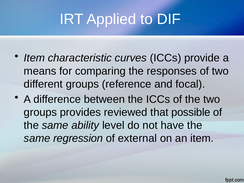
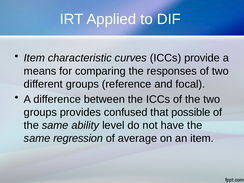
reviewed: reviewed -> confused (126, 112)
external: external -> average (137, 138)
